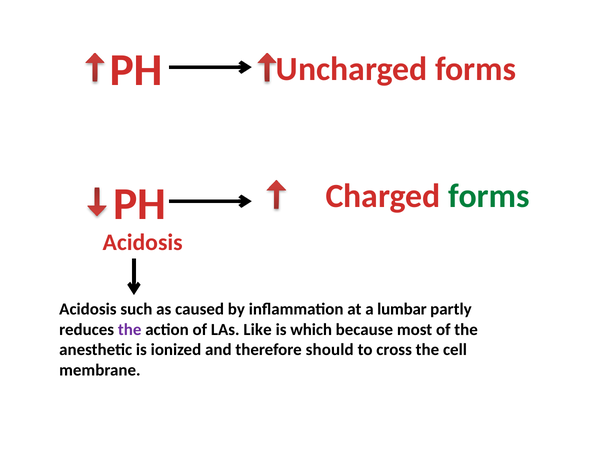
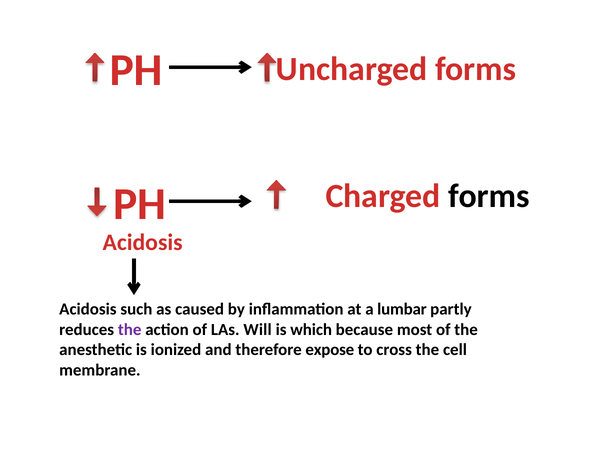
forms colour: green -> black (489, 197)
Like: Like -> Will (258, 330)
should: should -> expose (330, 350)
